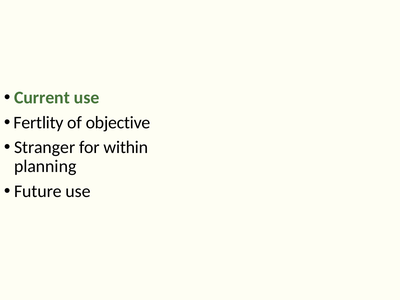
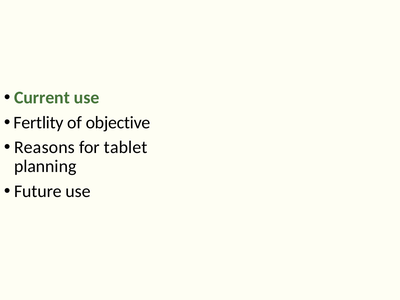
Stranger: Stranger -> Reasons (44, 147)
within: within -> tablet (126, 147)
